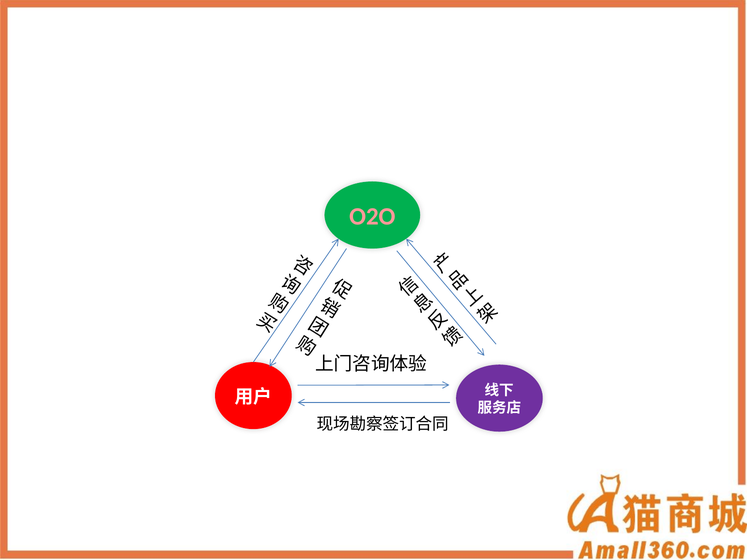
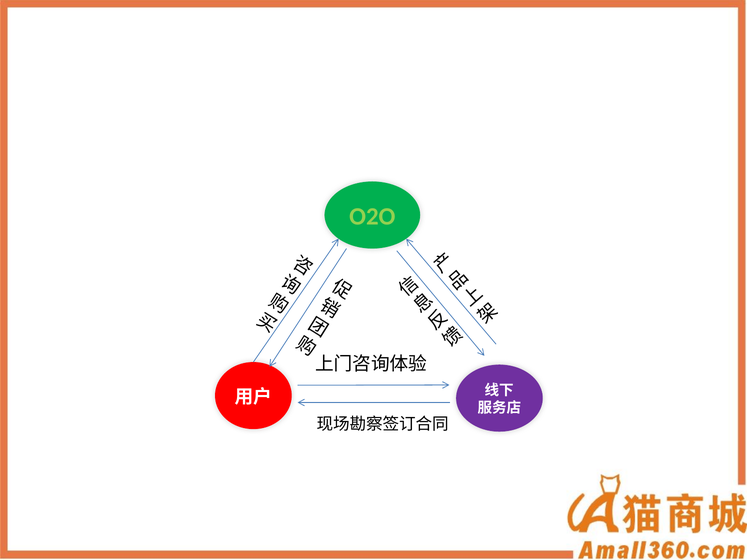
O2O colour: pink -> light green (372, 217)
